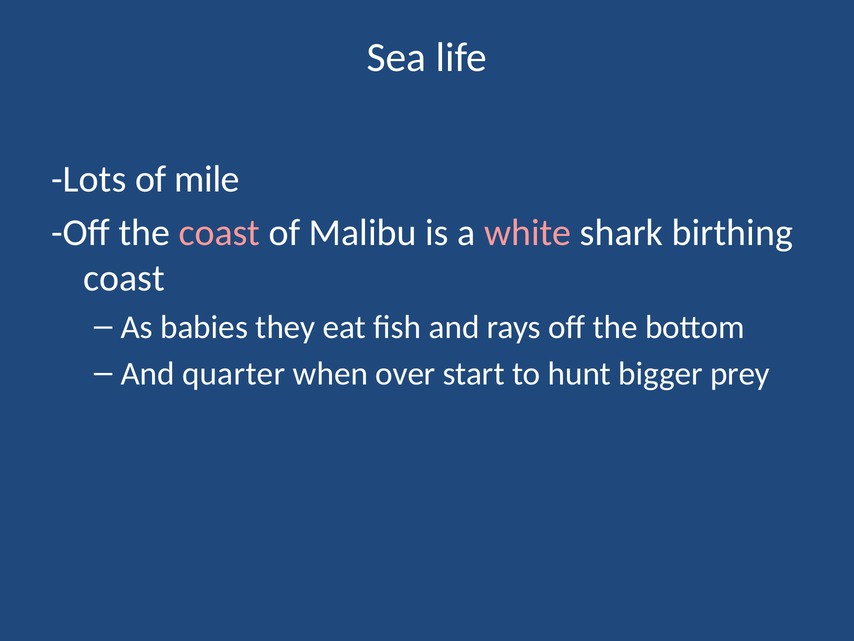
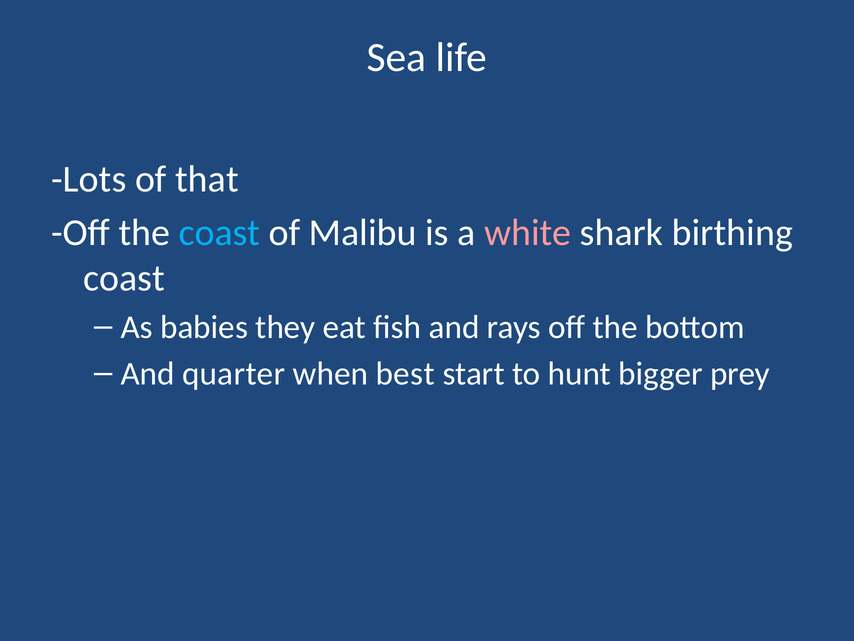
mile: mile -> that (207, 179)
coast colour: pink -> light blue (219, 232)
over: over -> best (405, 373)
